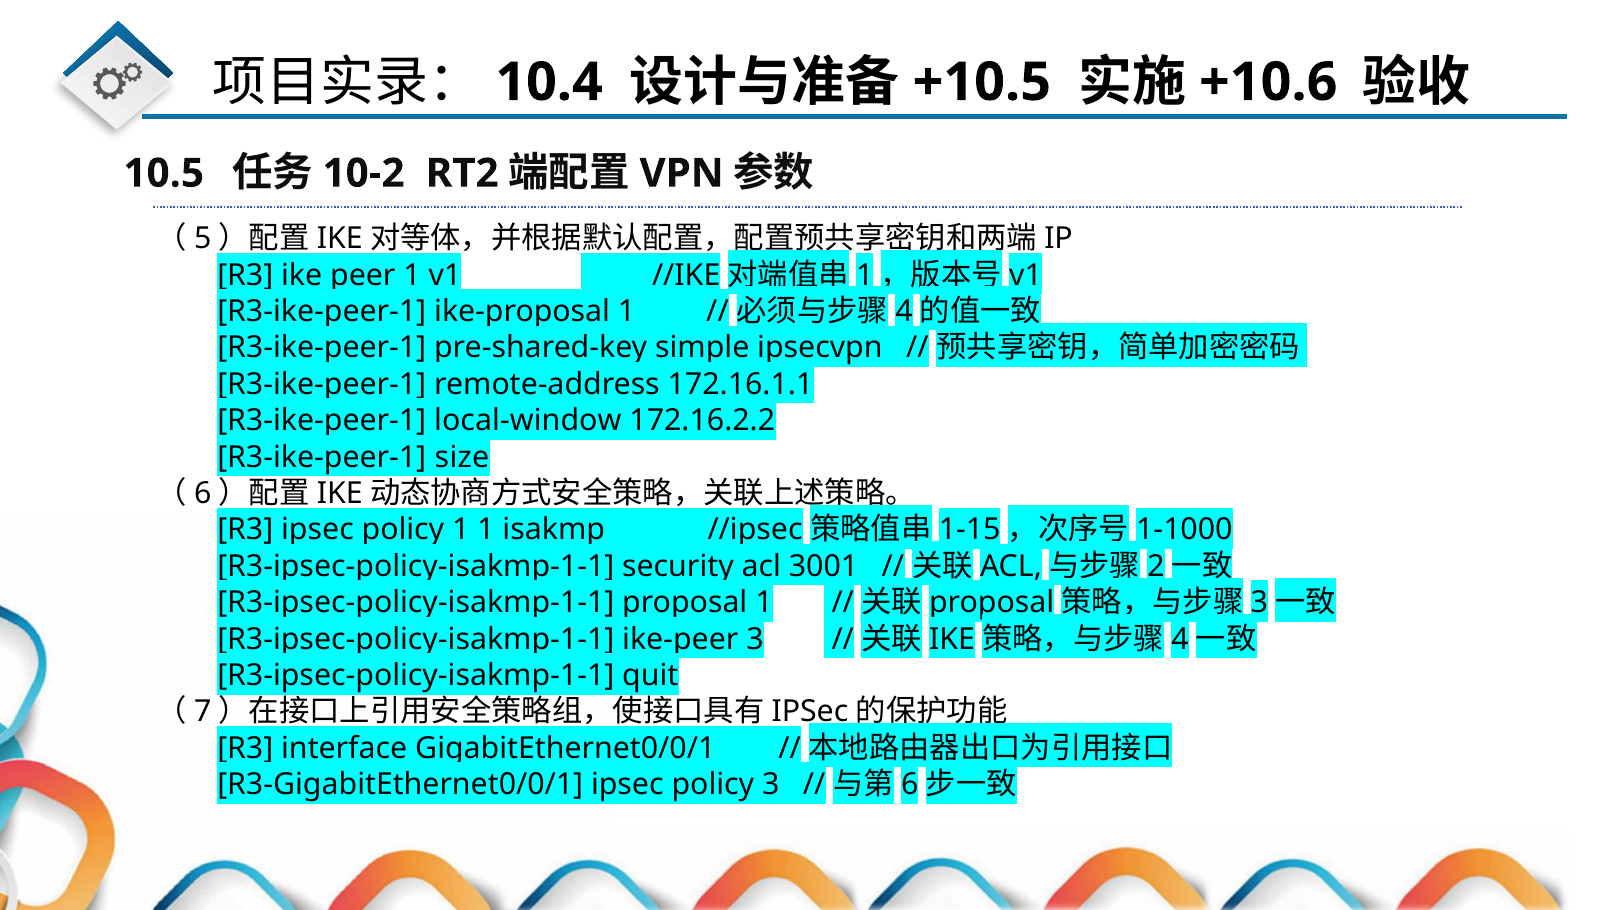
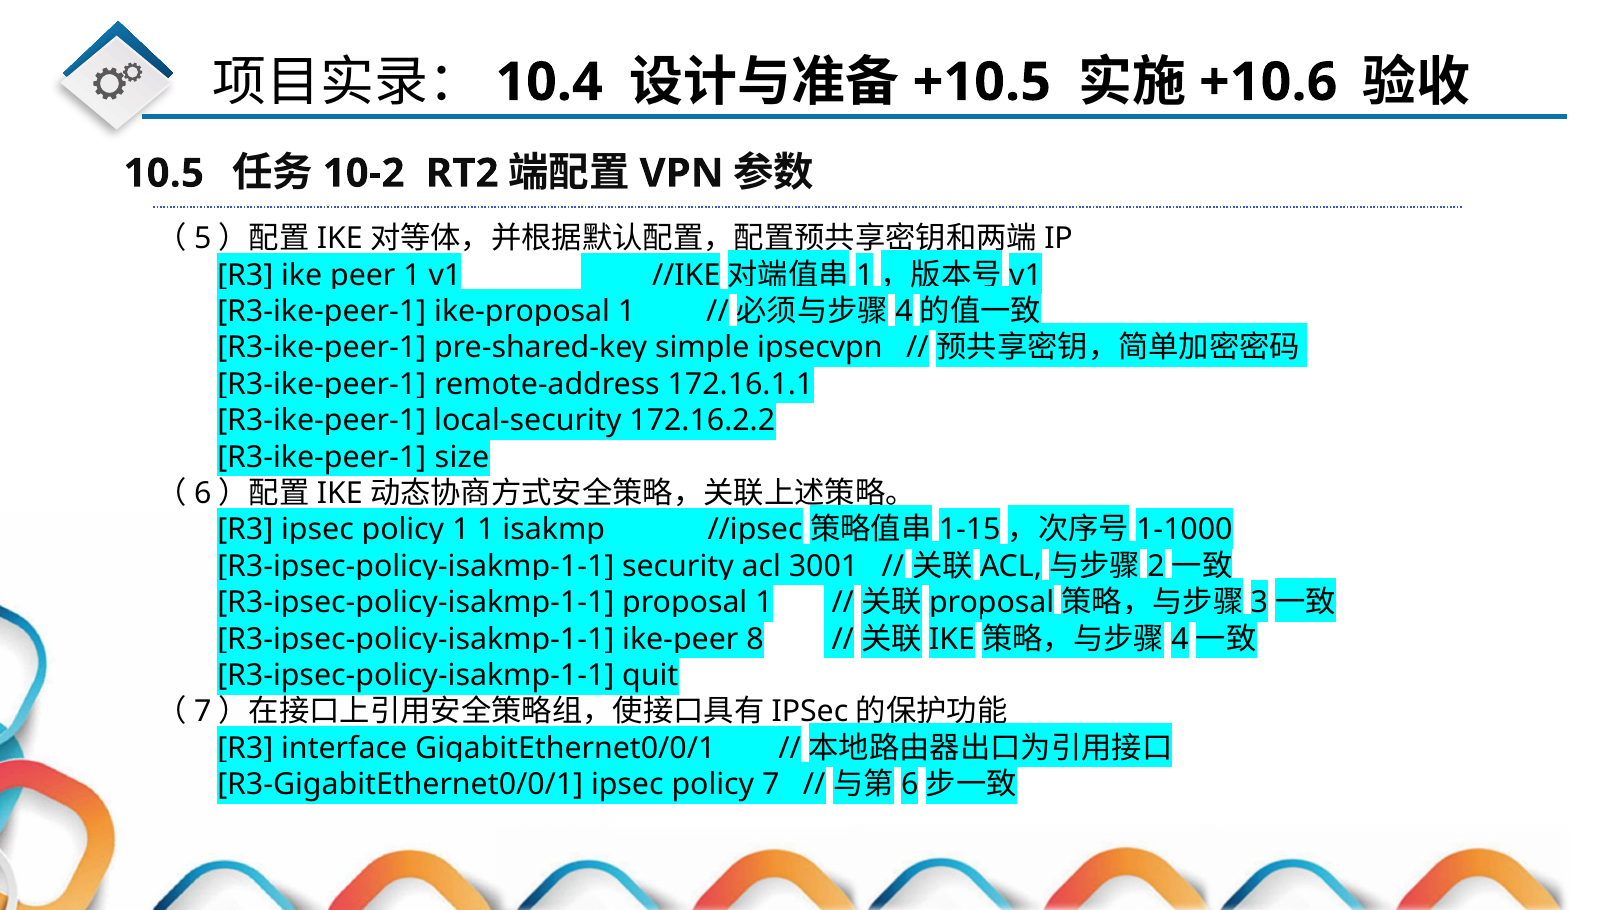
local-window: local-window -> local-security (528, 421)
3: 3 -> 8 (755, 639)
policy 3: 3 -> 7 (771, 784)
